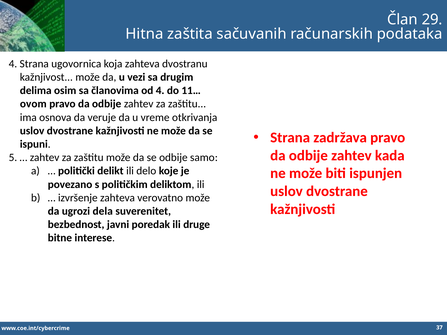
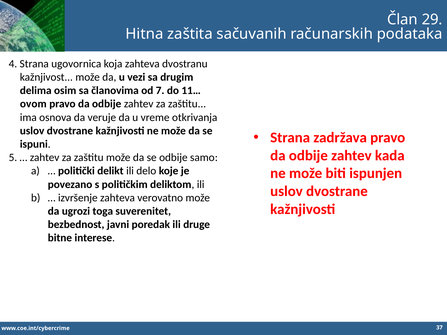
od 4: 4 -> 7 (160, 91)
dela: dela -> toga (103, 211)
